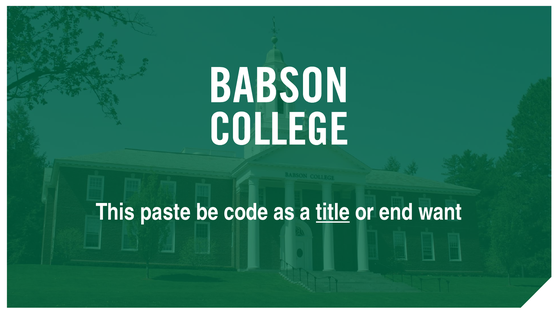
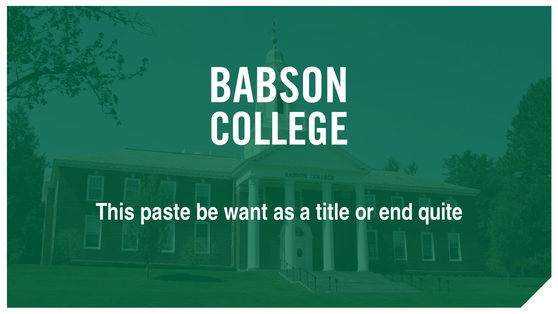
code: code -> want (246, 212)
title underline: present -> none (333, 212)
want: want -> quite (440, 212)
